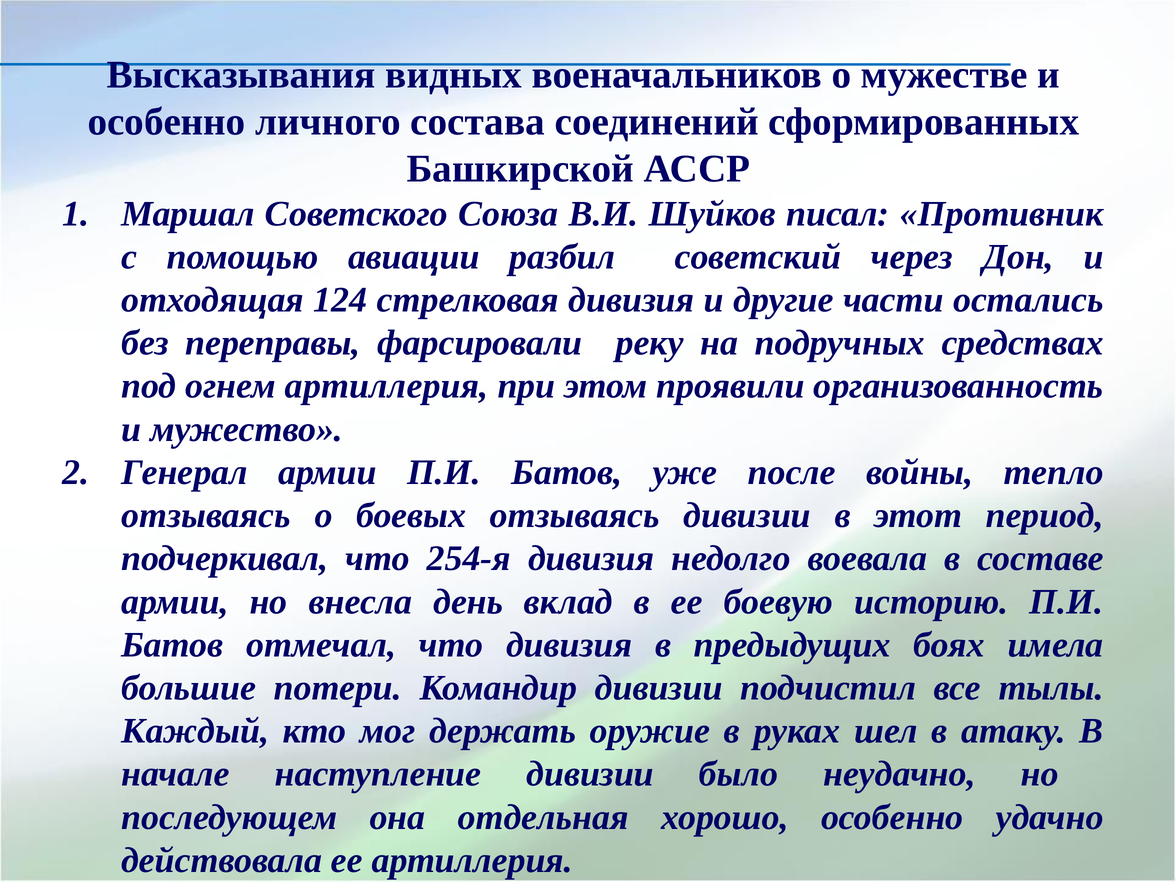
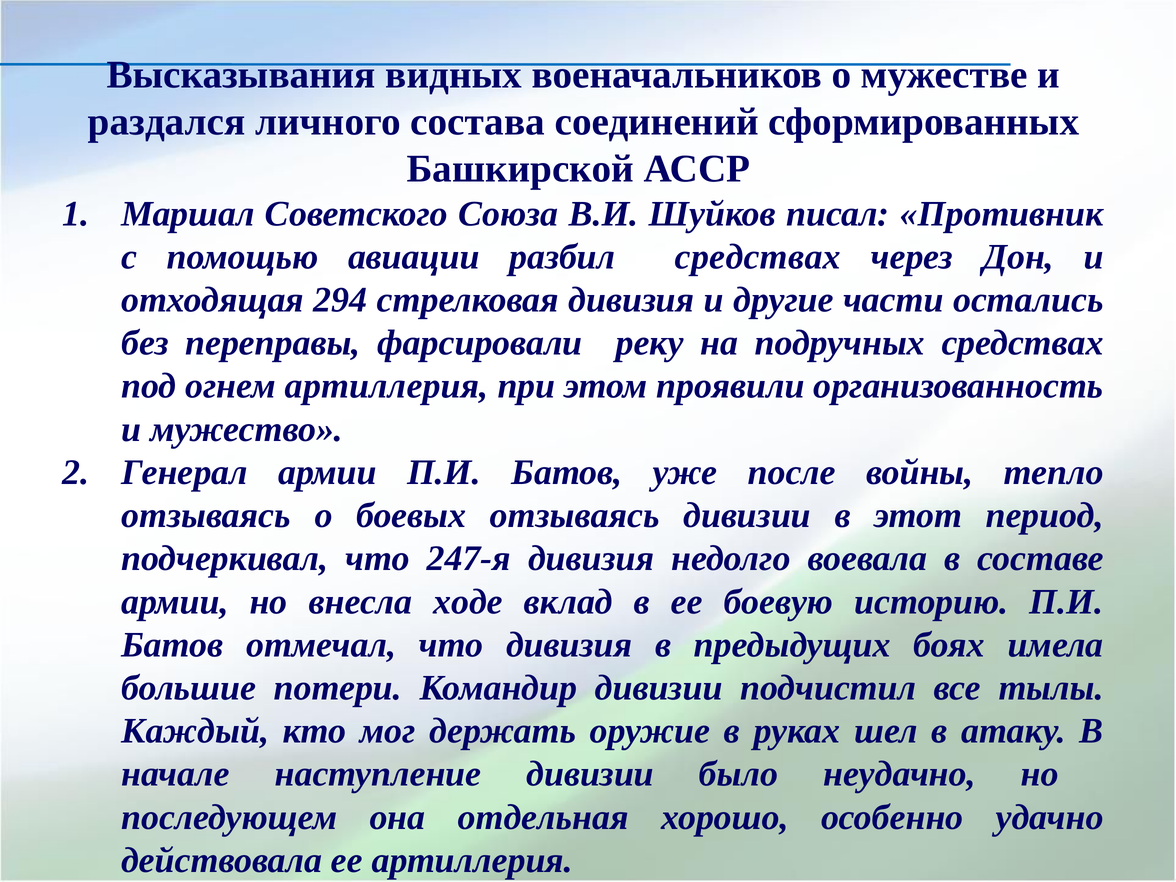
особенно: особенно -> раздался (167, 122)
разбил советский: советский -> средствах (758, 257)
124: 124 -> 294 (340, 300)
254-я: 254-я -> 247-я (469, 559)
день: день -> ходе (468, 602)
